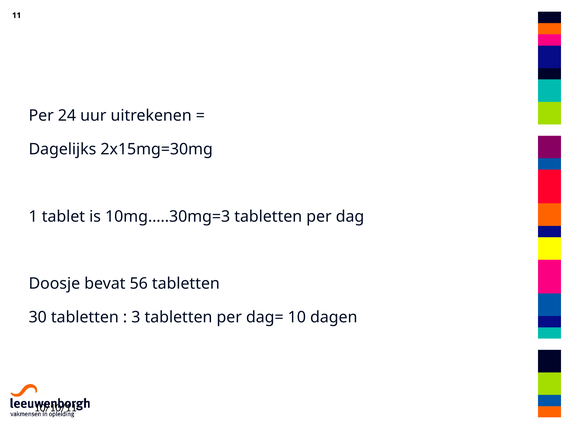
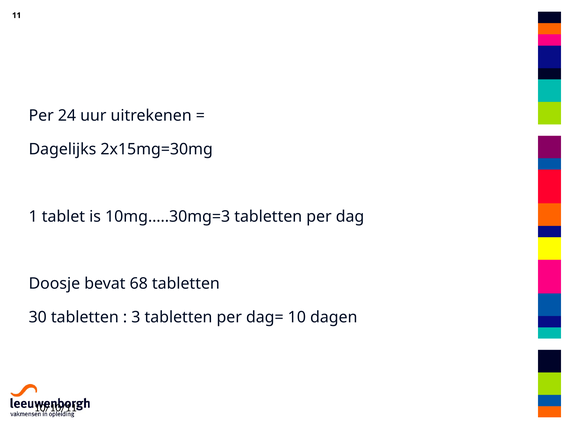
56: 56 -> 68 (139, 284)
